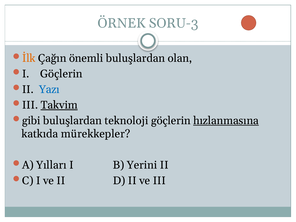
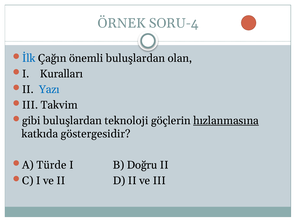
SORU-3: SORU-3 -> SORU-4 (174, 23)
İlk colour: orange -> blue (29, 58)
I Göçlerin: Göçlerin -> Kuralları (61, 74)
Takvim underline: present -> none (59, 105)
mürekkepler: mürekkepler -> göstergesidir (96, 134)
Yılları: Yılları -> Türde (51, 165)
Yerini: Yerini -> Doğru (142, 165)
